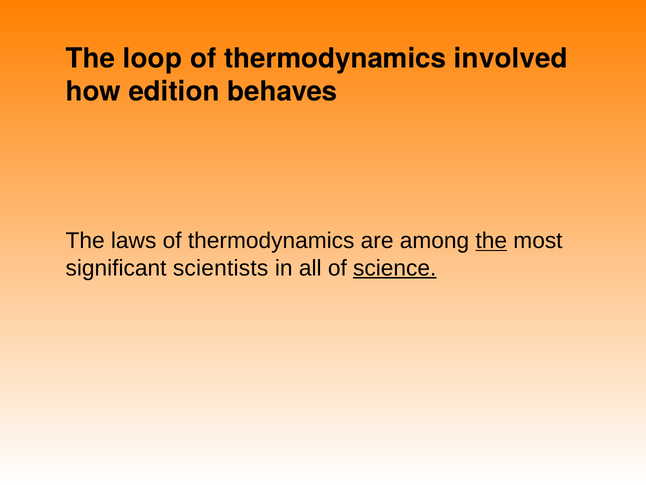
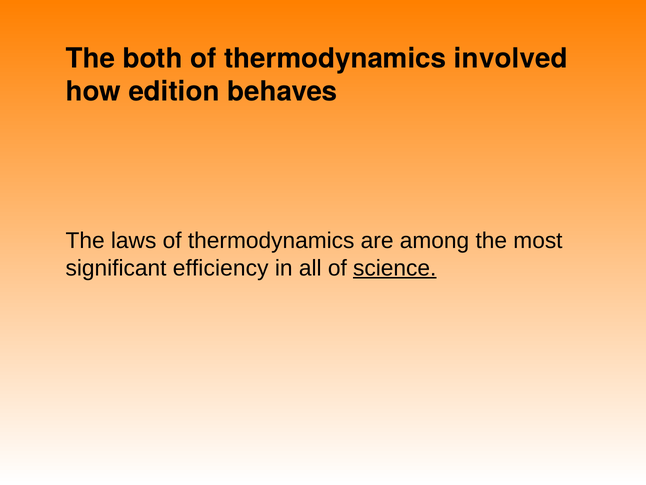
loop: loop -> both (153, 58)
the underline: present -> none (491, 241)
scientists: scientists -> efficiency (221, 268)
